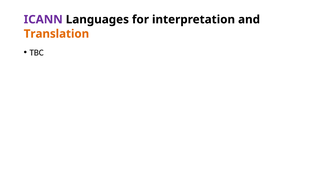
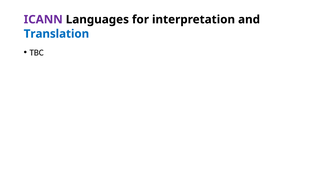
Translation colour: orange -> blue (56, 34)
